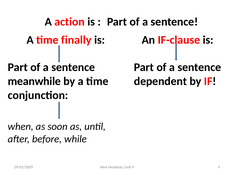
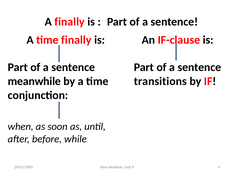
A action: action -> finally (70, 22)
dependent: dependent -> transitions (160, 82)
